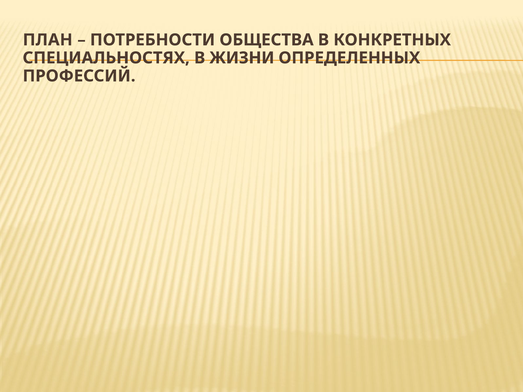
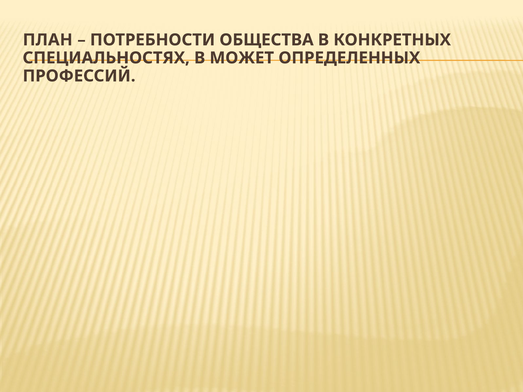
ЖИЗНИ: ЖИЗНИ -> МОЖЕТ (242, 58)
